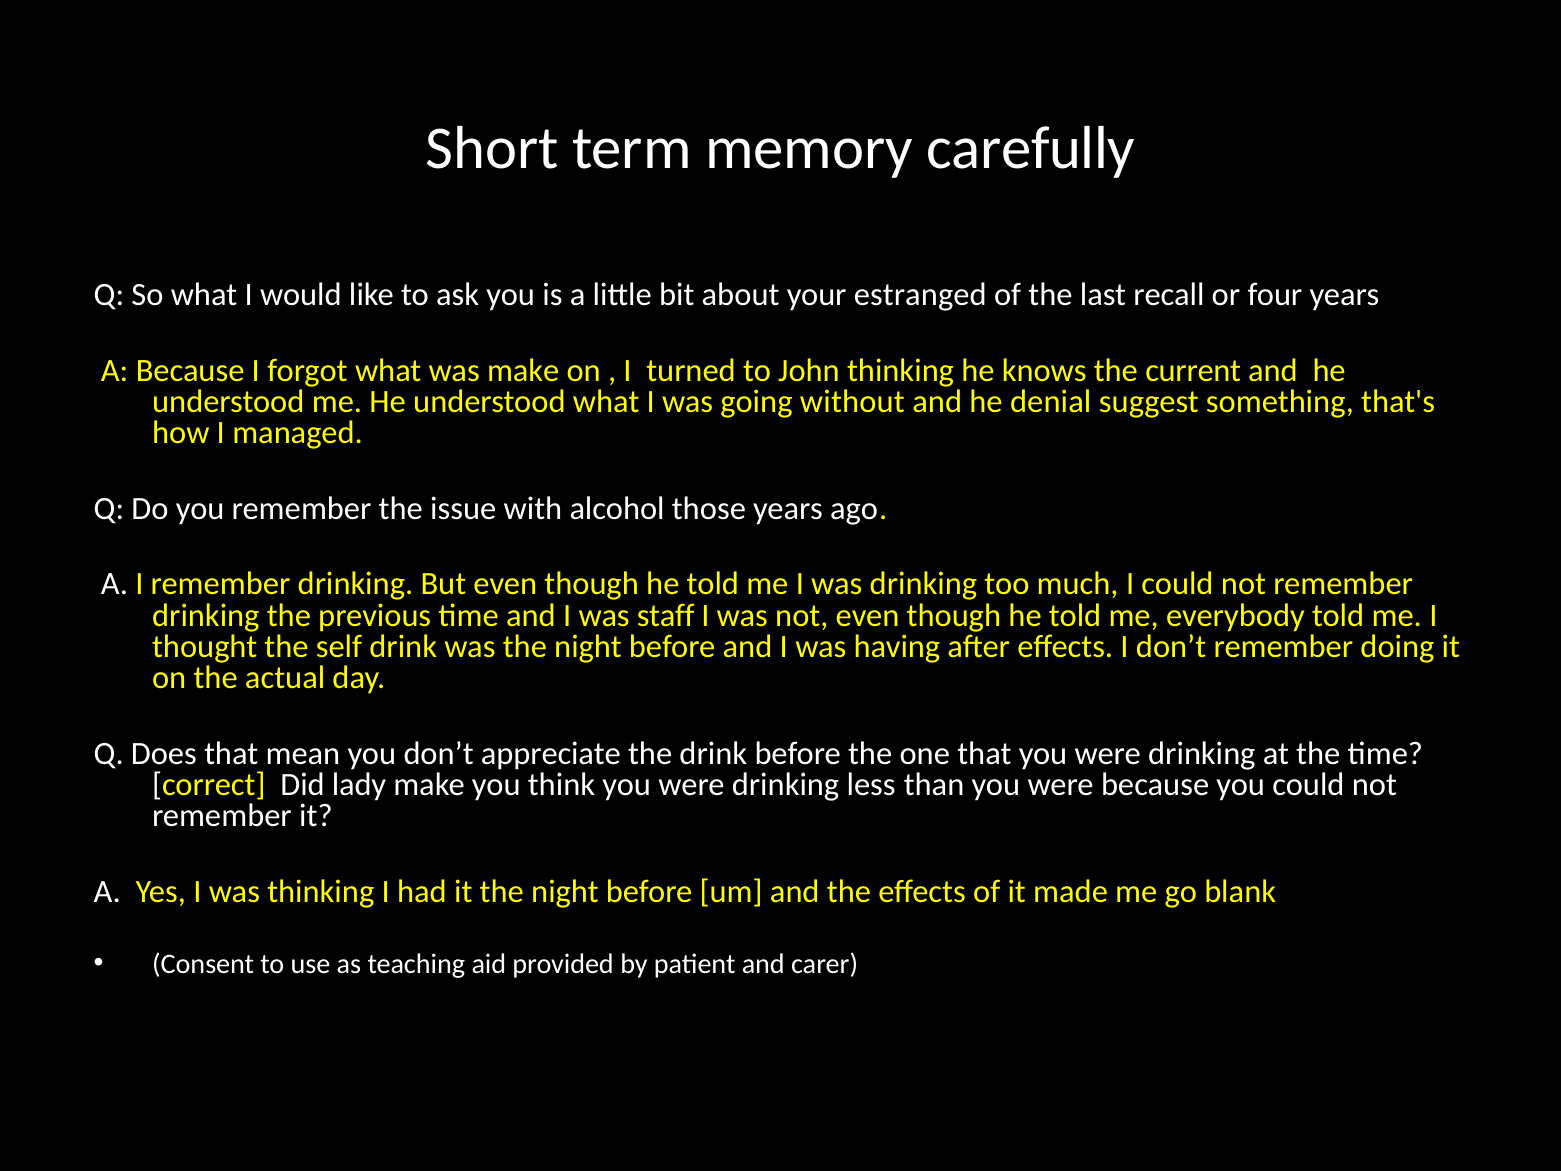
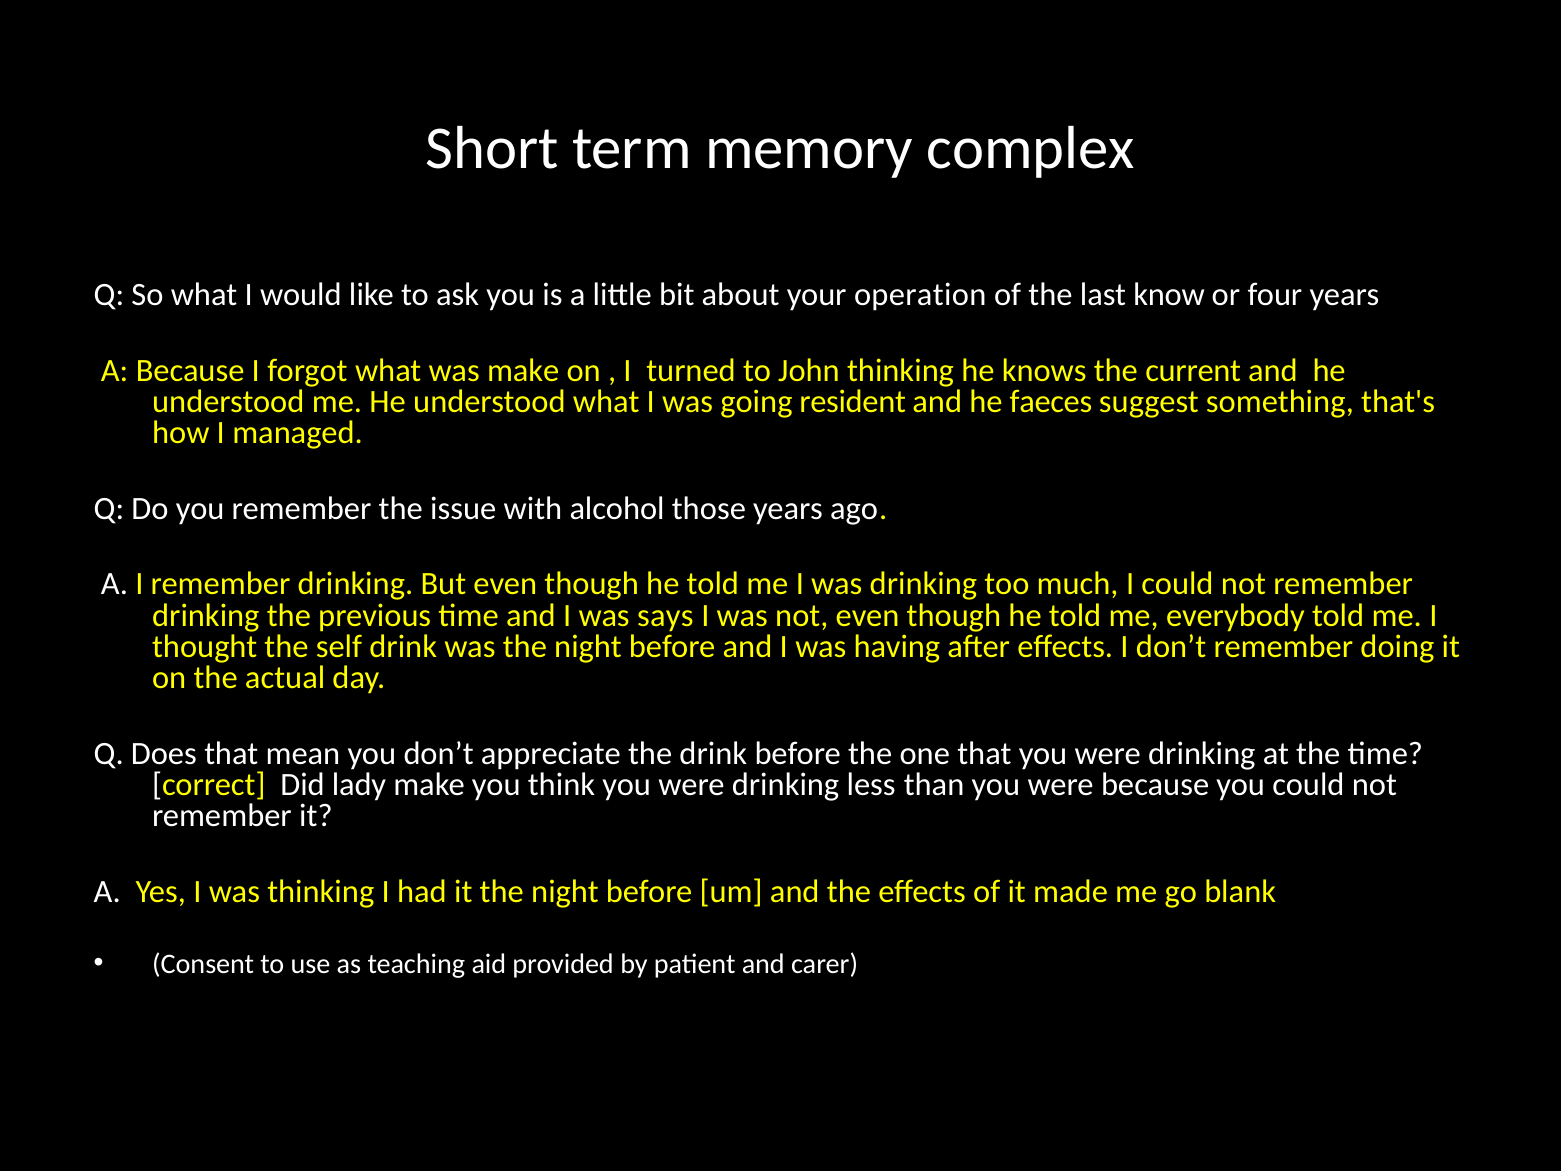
carefully: carefully -> complex (1031, 149)
estranged: estranged -> operation (920, 295)
recall: recall -> know (1169, 295)
without: without -> resident (853, 402)
denial: denial -> faeces (1051, 402)
staff: staff -> says (665, 615)
